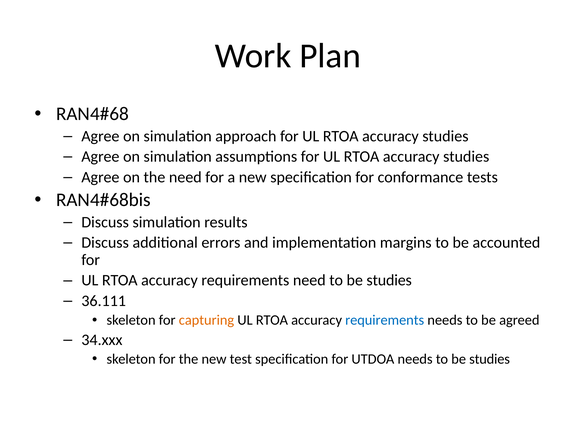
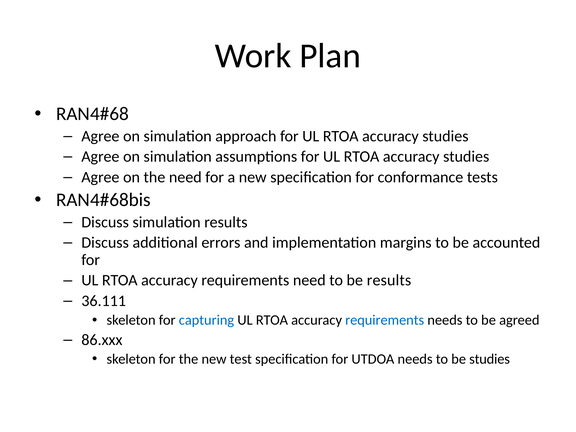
need to be studies: studies -> results (389, 280)
capturing colour: orange -> blue (206, 320)
34.xxx: 34.xxx -> 86.xxx (102, 340)
